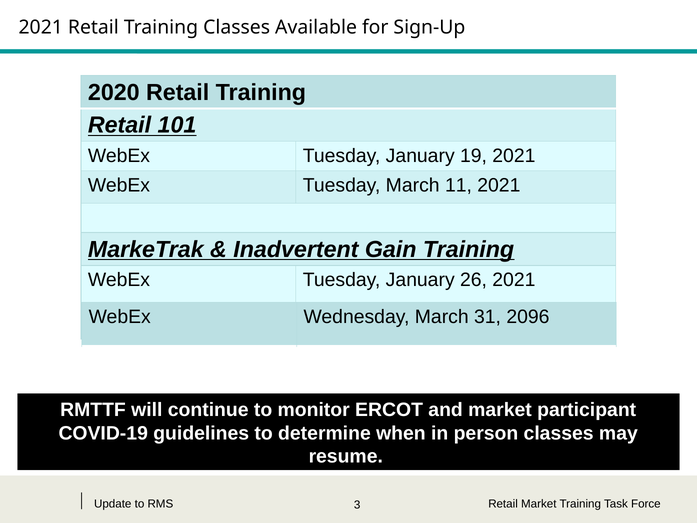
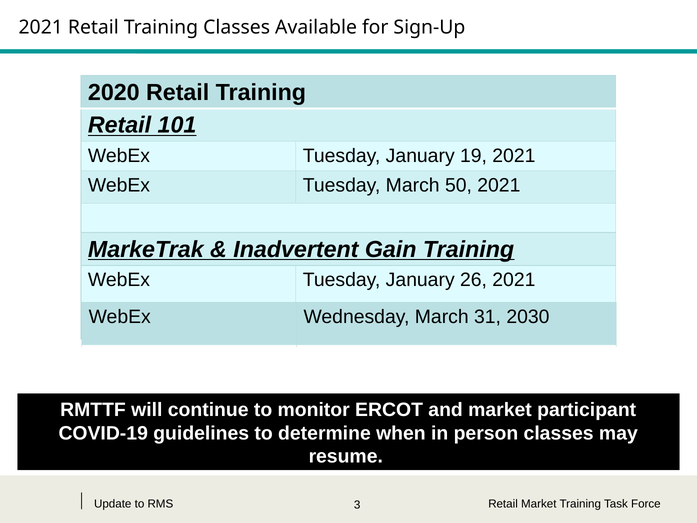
11: 11 -> 50 (458, 185)
2096: 2096 -> 2030 (528, 317)
